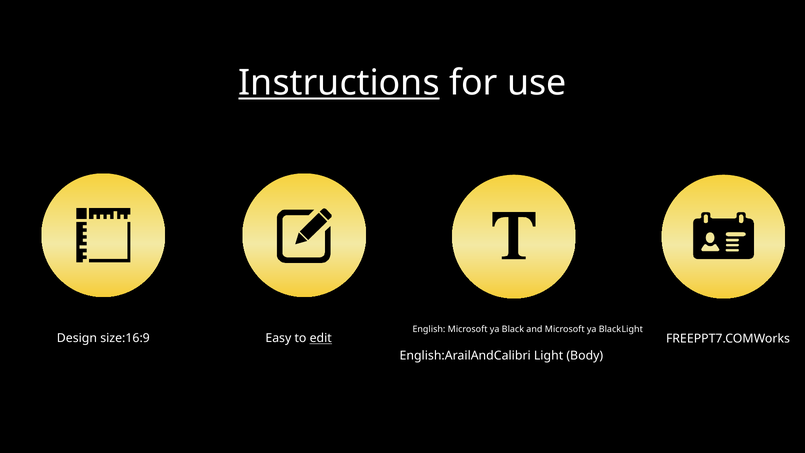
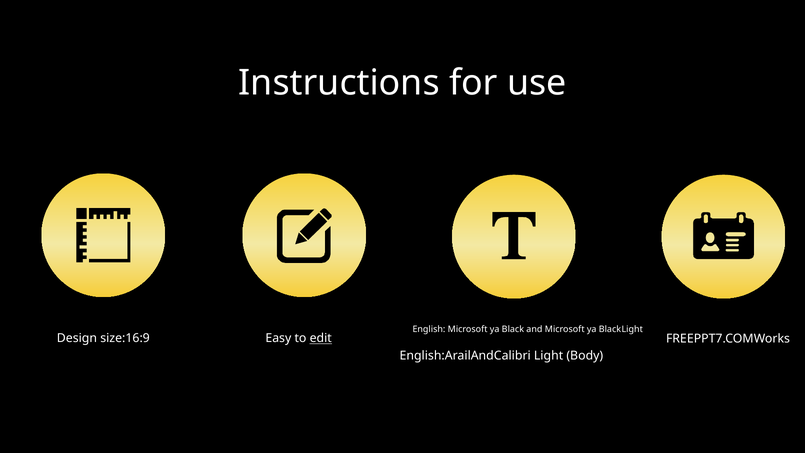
Instructions underline: present -> none (339, 83)
